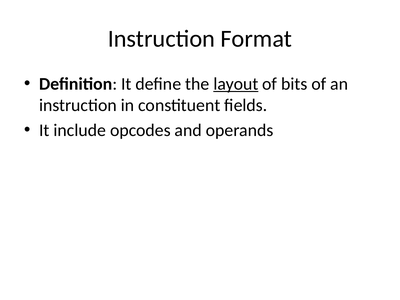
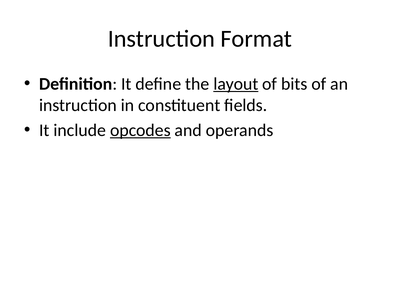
opcodes underline: none -> present (140, 130)
